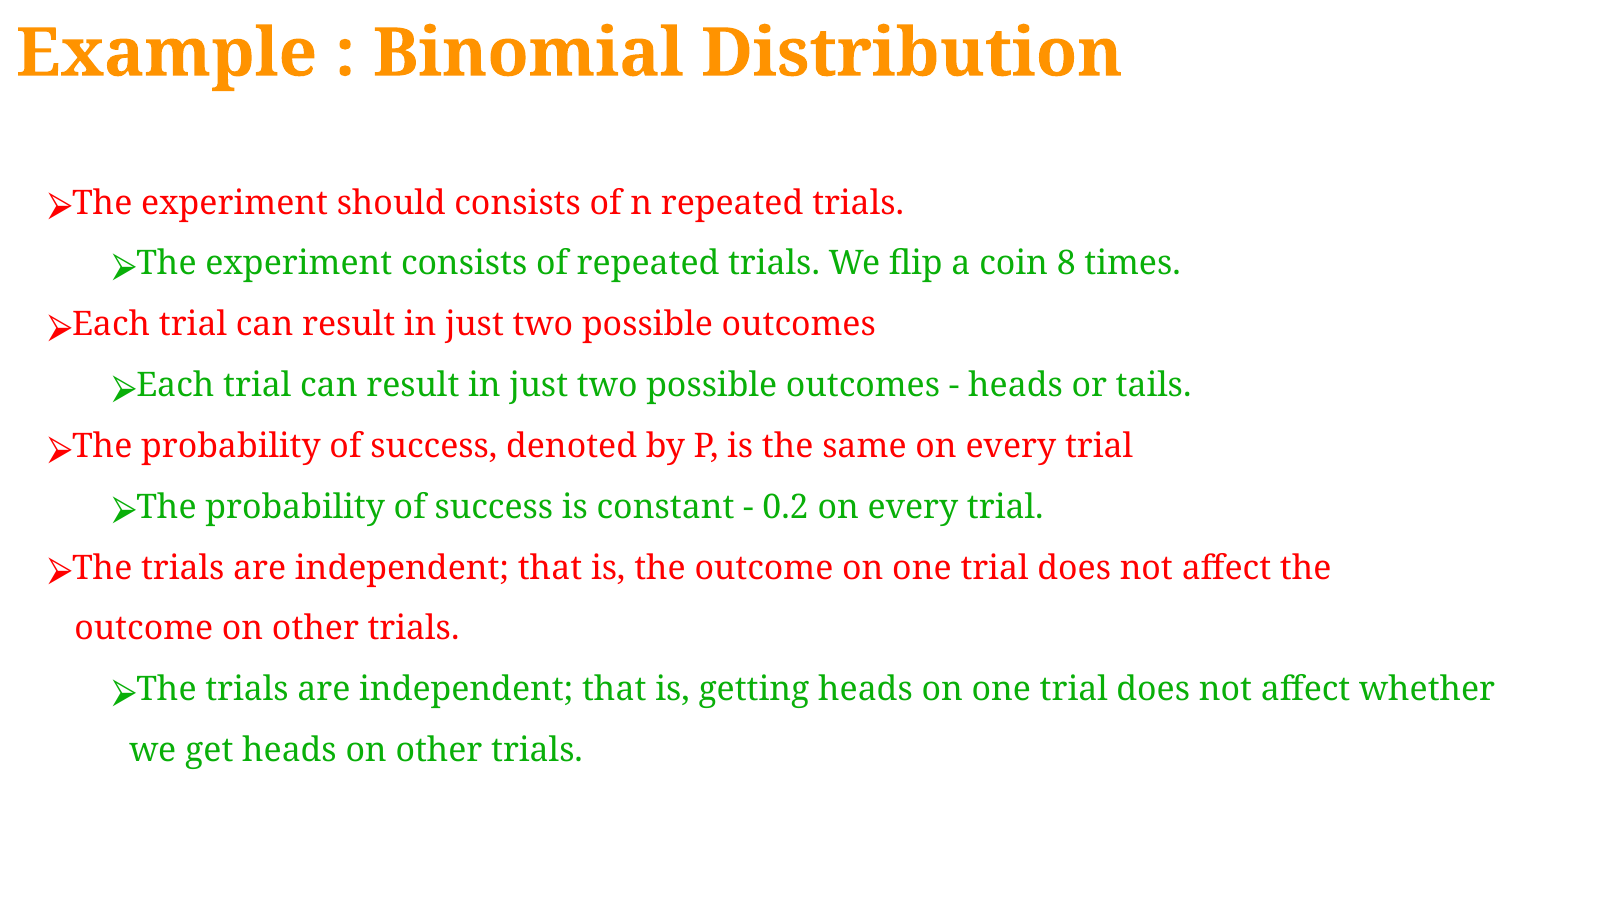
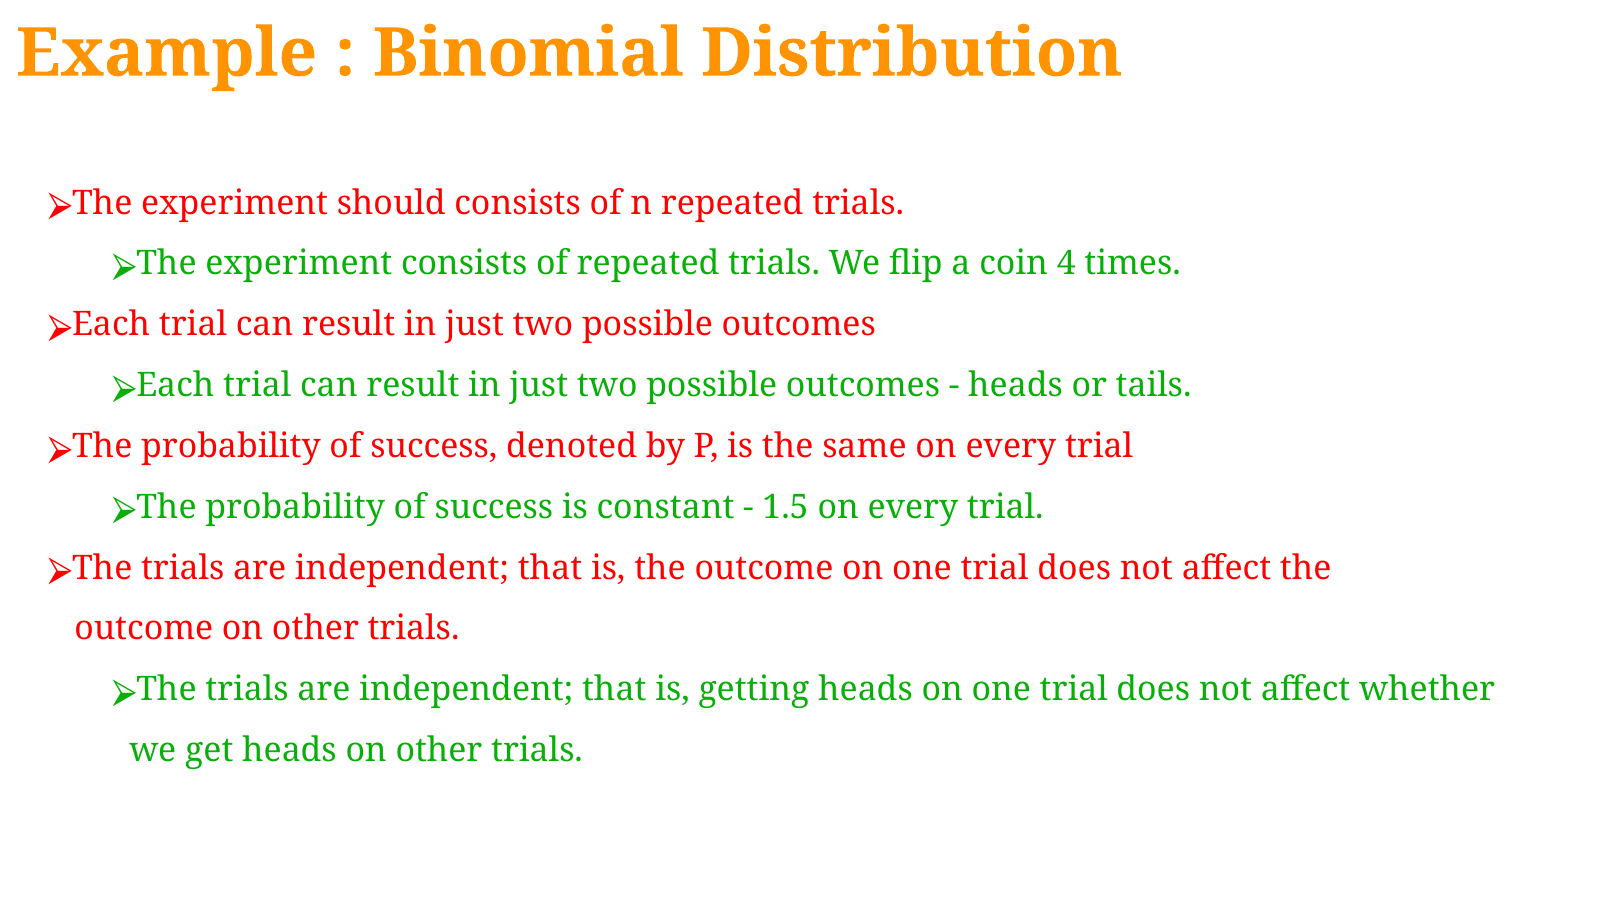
8: 8 -> 4 (1066, 264)
0.2: 0.2 -> 1.5 (785, 507)
